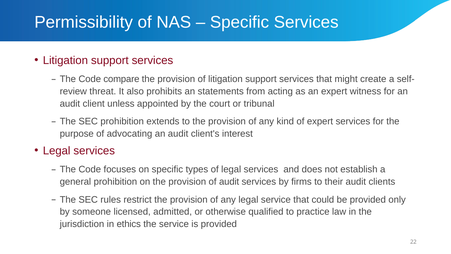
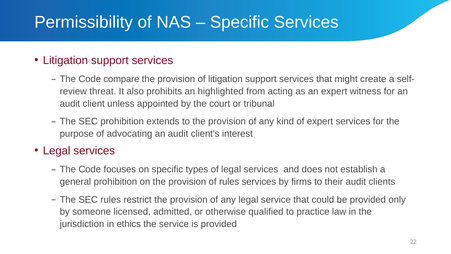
statements: statements -> highlighted (221, 91)
of audit: audit -> rules (229, 182)
